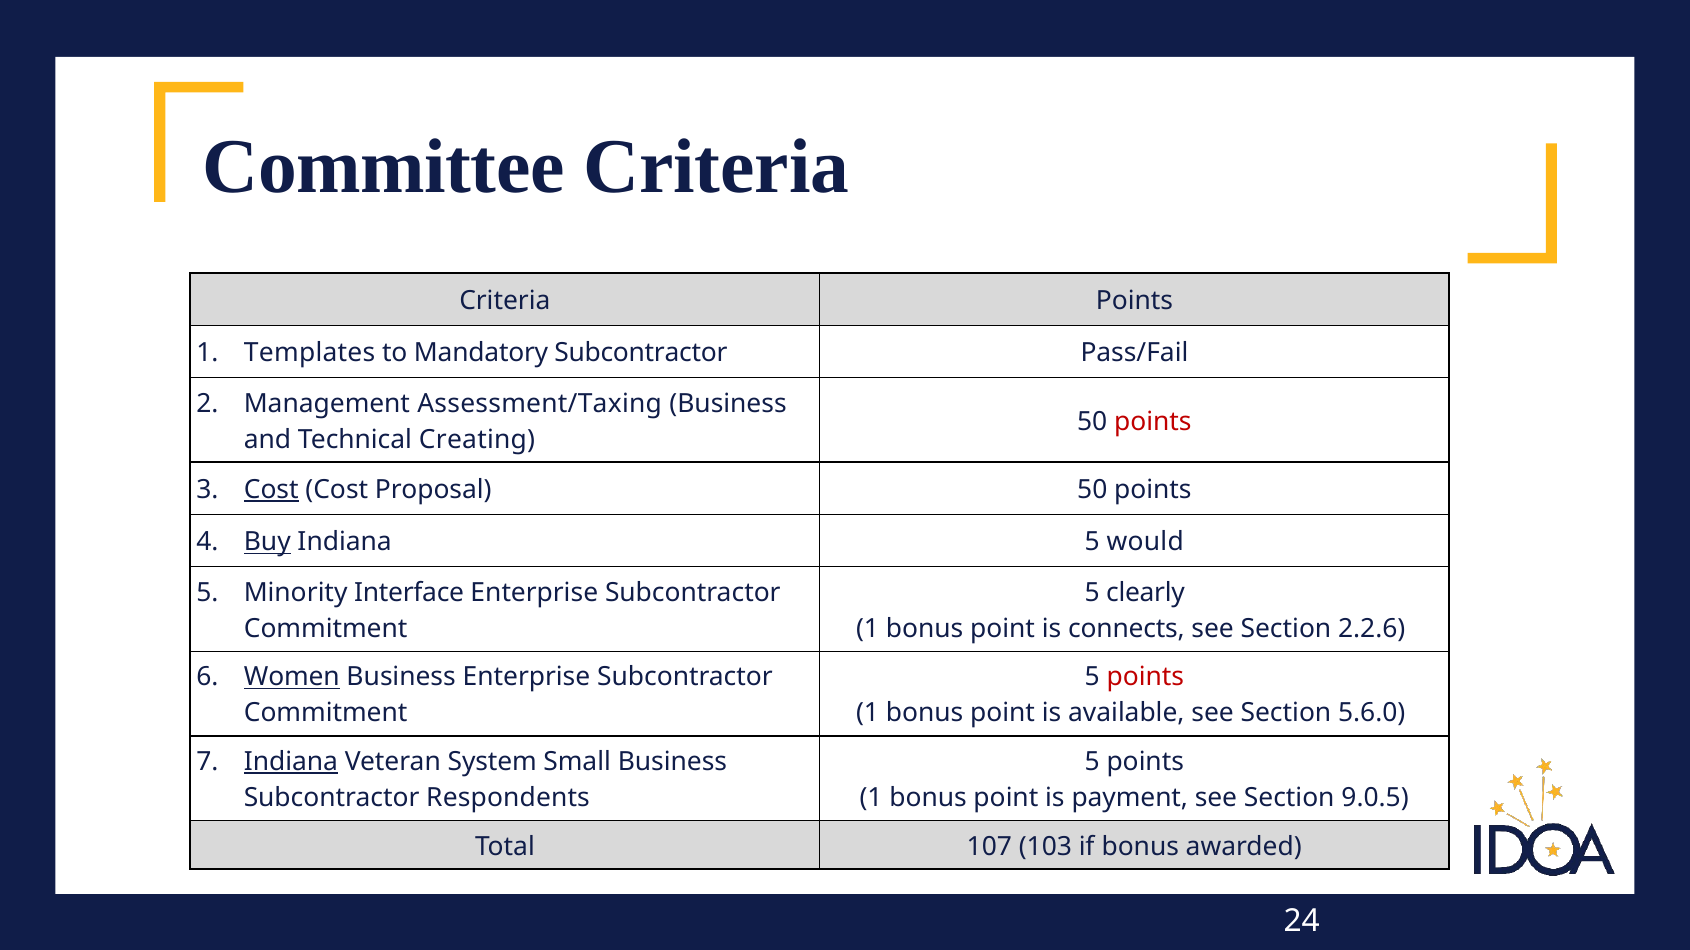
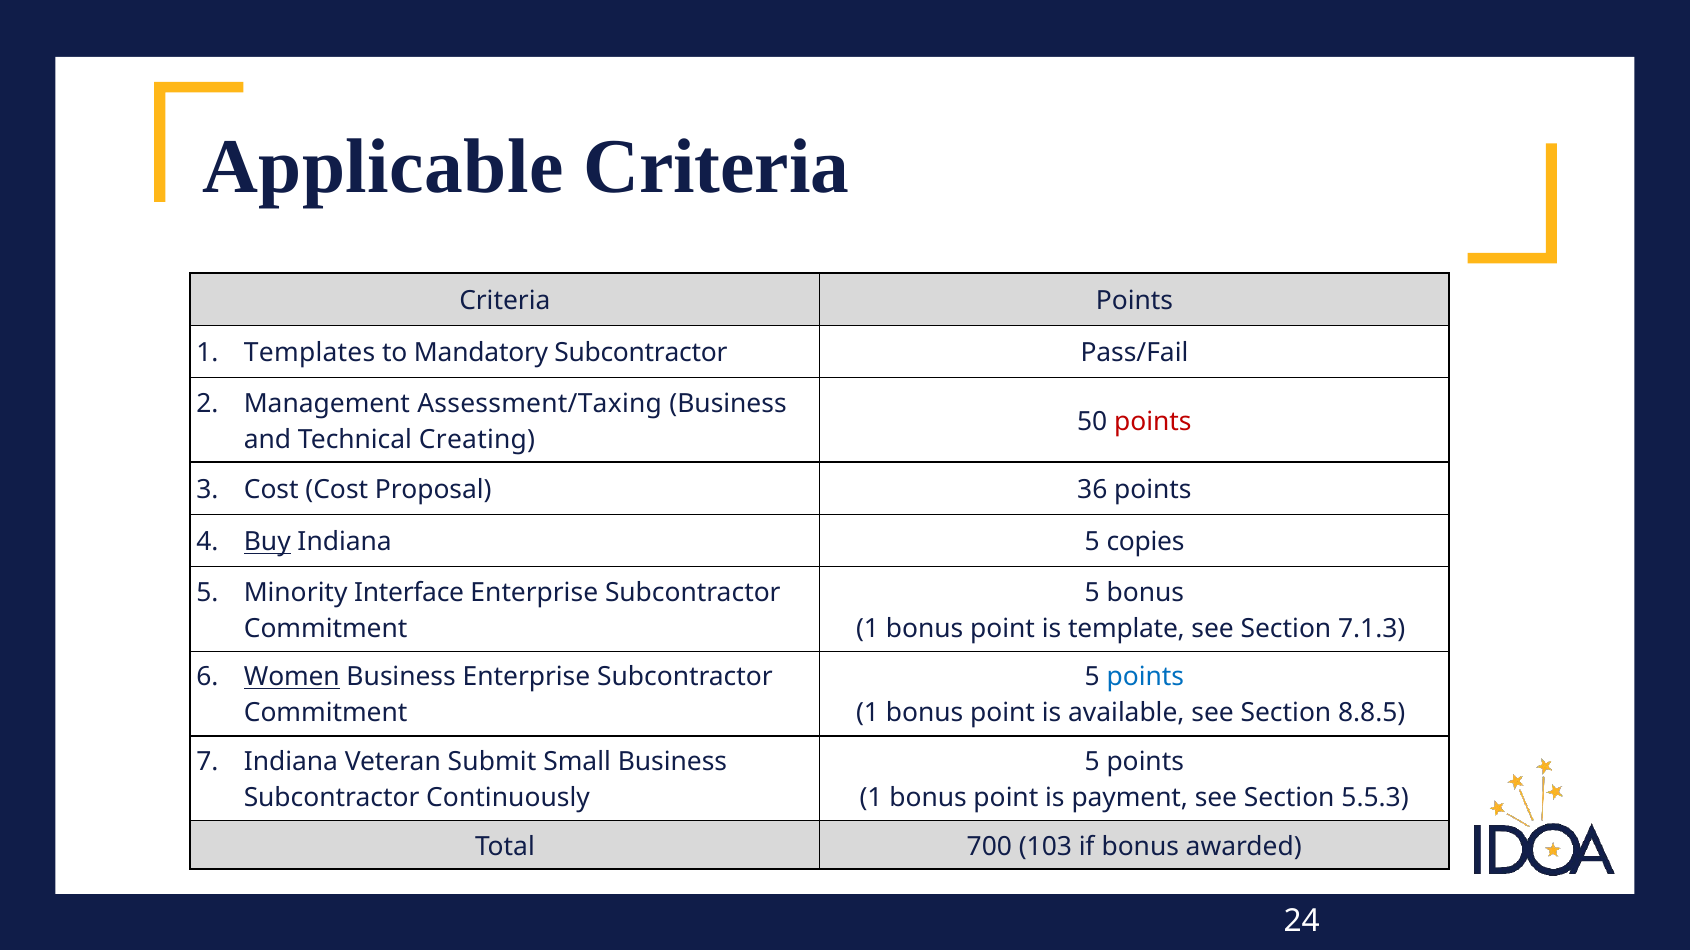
Committee: Committee -> Applicable (383, 168)
Cost underline: present -> none (271, 490)
Proposal 50: 50 -> 36 (1092, 490)
would: would -> copies (1146, 542)
5 clearly: clearly -> bonus (1145, 593)
connects: connects -> template (1126, 629)
2.2.6: 2.2.6 -> 7.1.3 (1372, 629)
points colour: red -> blue (1145, 678)
5.6.0: 5.6.0 -> 8.8.5 (1372, 714)
Indiana underline: present -> none (291, 762)
System: System -> Submit (492, 762)
Respondents: Respondents -> Continuously (508, 798)
9.0.5: 9.0.5 -> 5.5.3 (1375, 798)
107: 107 -> 700 (989, 847)
